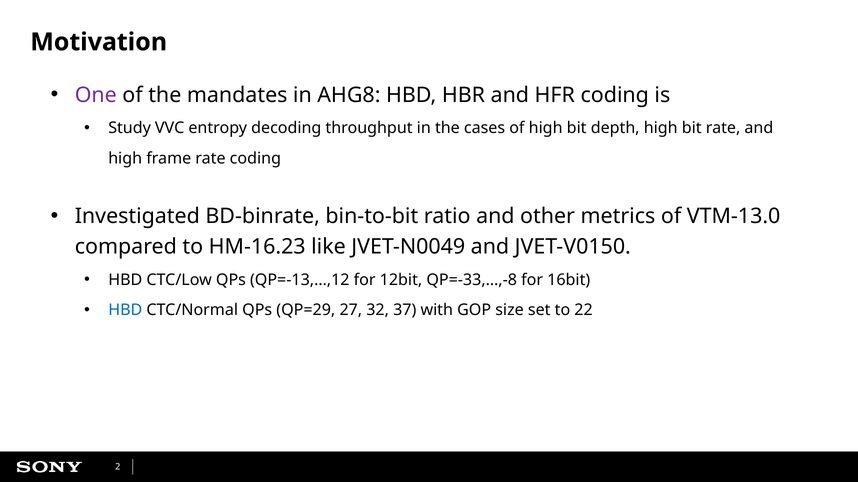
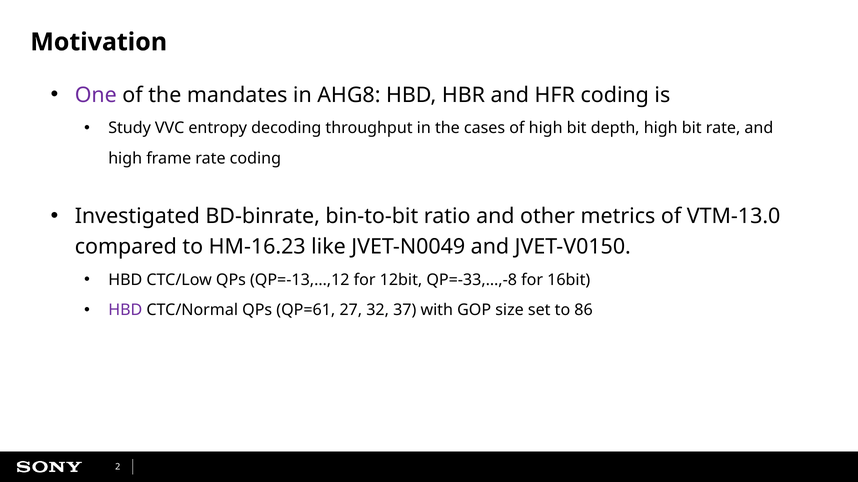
HBD colour: blue -> purple (125, 310)
QP=29: QP=29 -> QP=61 (306, 310)
22: 22 -> 86 (584, 310)
